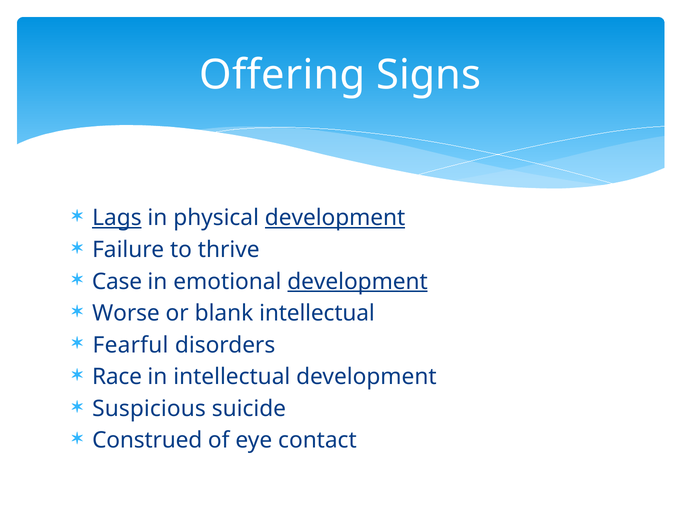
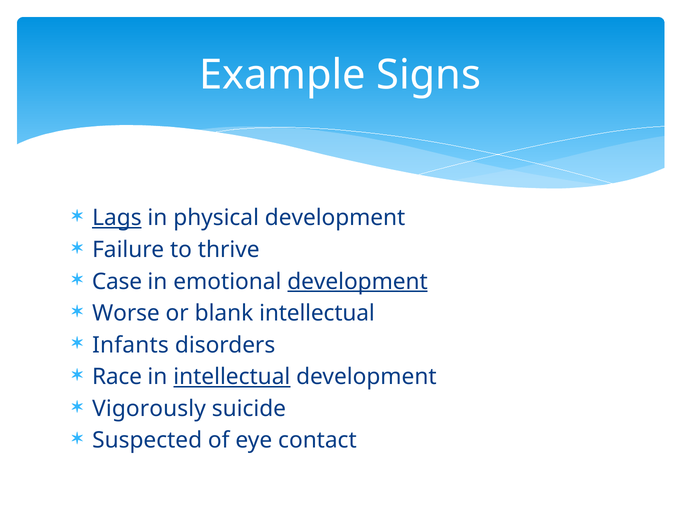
Offering: Offering -> Example (283, 75)
development underline: present -> none (335, 218)
Fearful: Fearful -> Infants (131, 345)
intellectual underline: none -> present (232, 377)
Suspicious: Suspicious -> Vigorously (149, 409)
Construed: Construed -> Suspected (147, 440)
